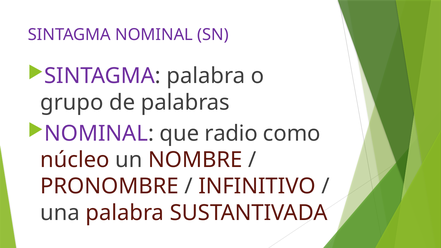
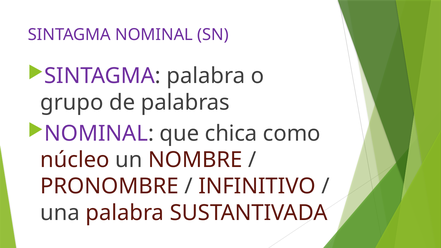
radio: radio -> chica (231, 133)
